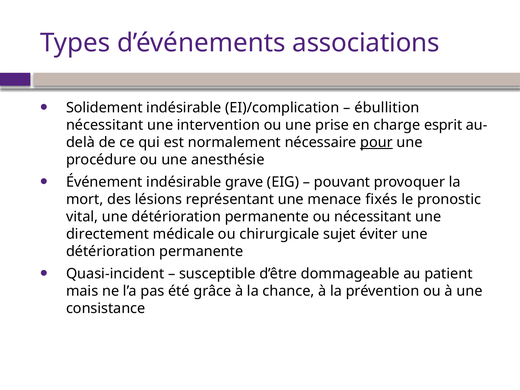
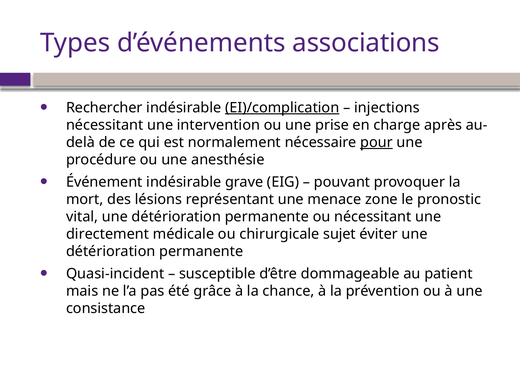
Solidement: Solidement -> Rechercher (104, 108)
EI)/complication underline: none -> present (282, 108)
ébullition: ébullition -> injections (387, 108)
esprit: esprit -> après (443, 125)
fixés: fixés -> zone (381, 199)
